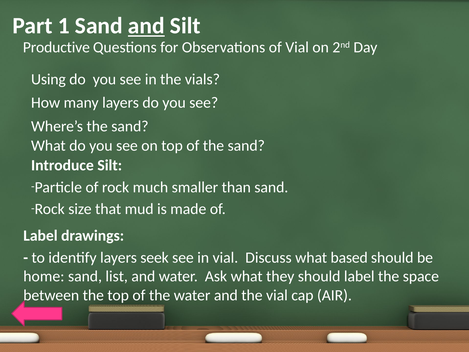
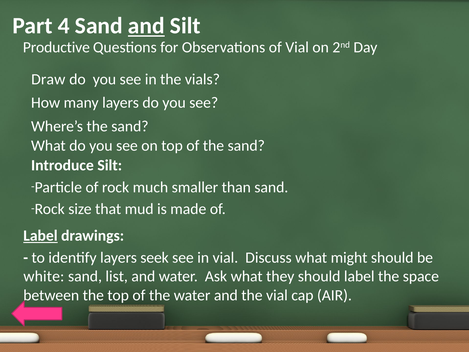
1: 1 -> 4 (64, 26)
Using: Using -> Draw (48, 79)
Label underline: none -> present (40, 236)
based: based -> might (349, 257)
home: home -> white (44, 276)
